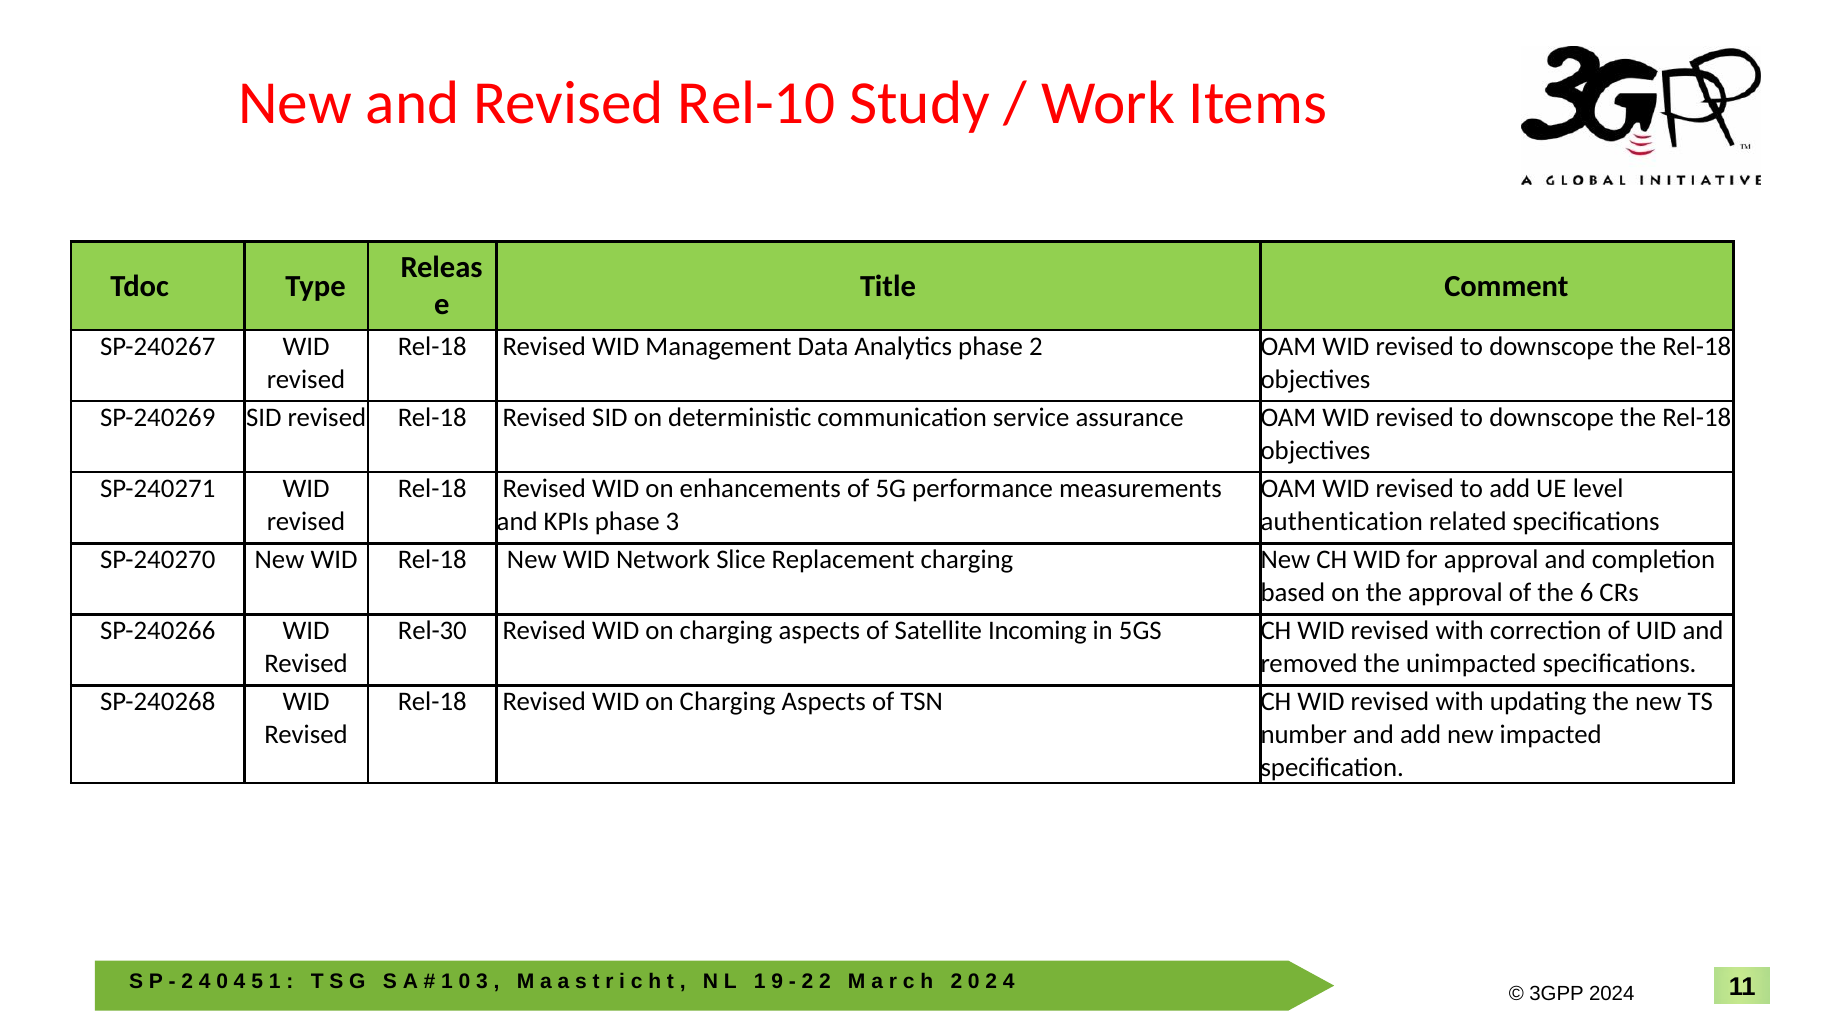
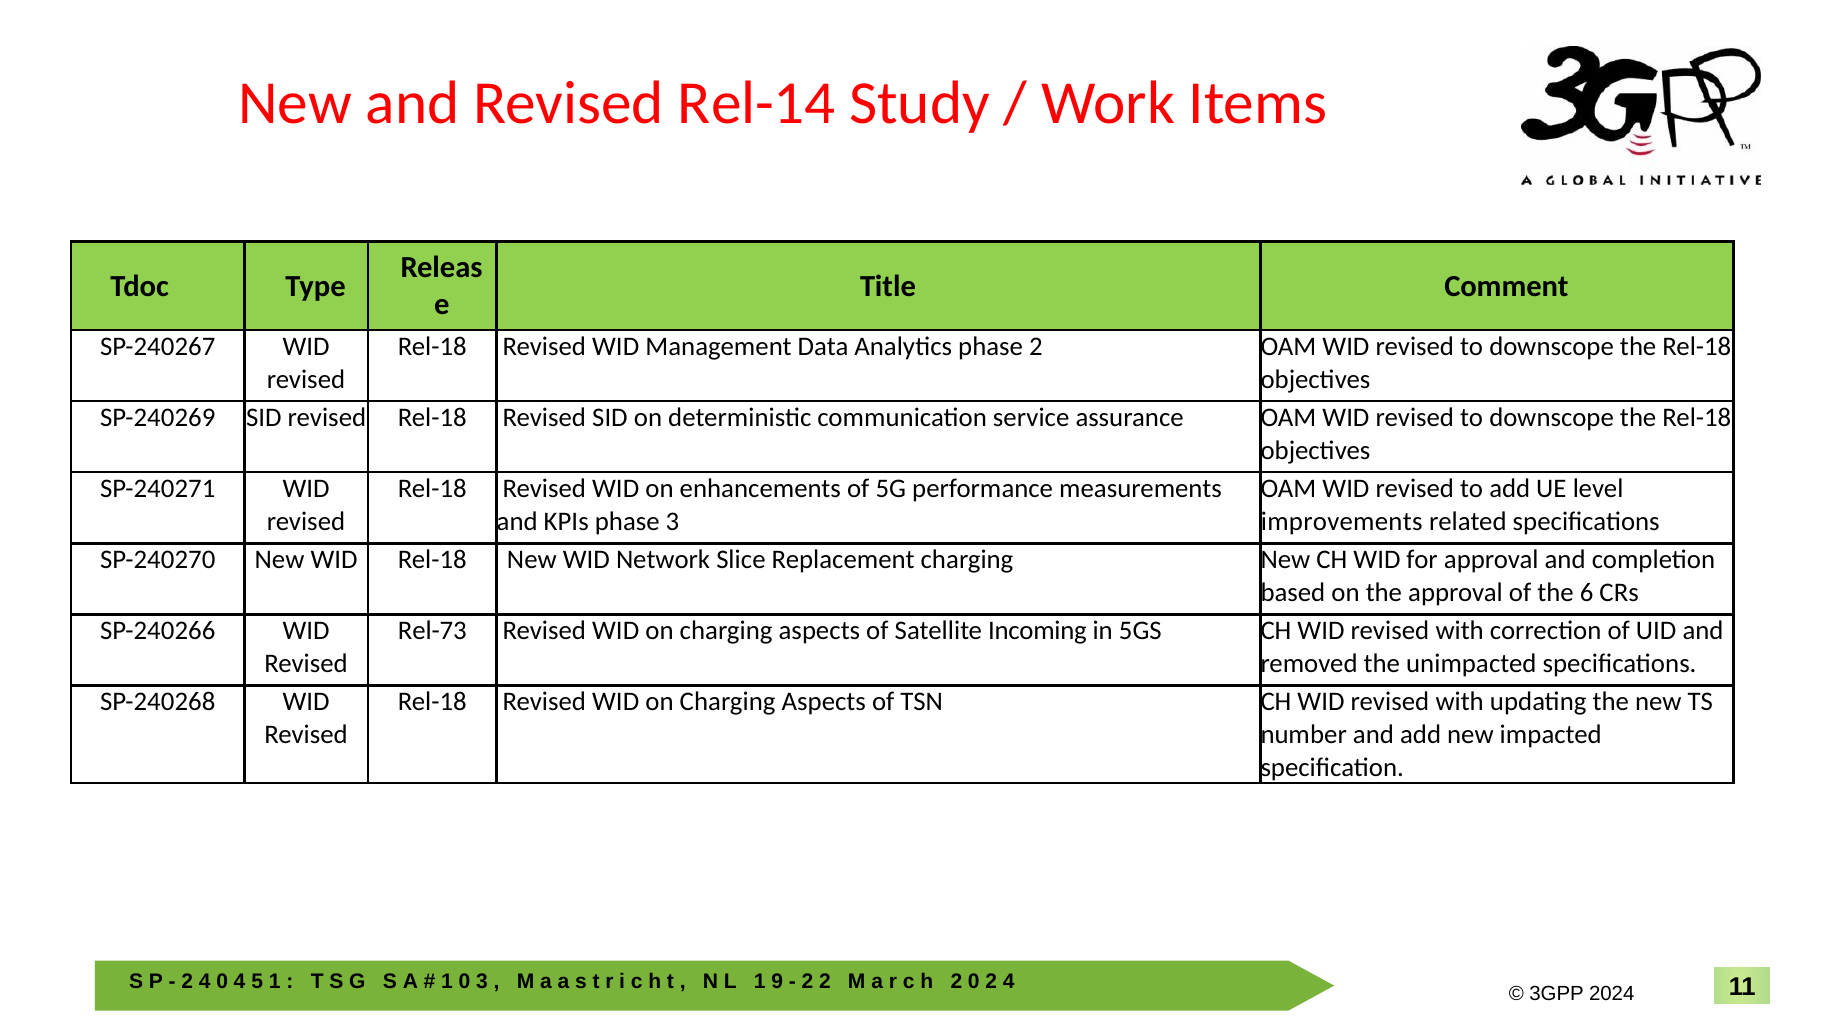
Rel-10: Rel-10 -> Rel-14 (757, 103)
authentication: authentication -> improvements (1342, 522)
Rel-30: Rel-30 -> Rel-73 (432, 631)
